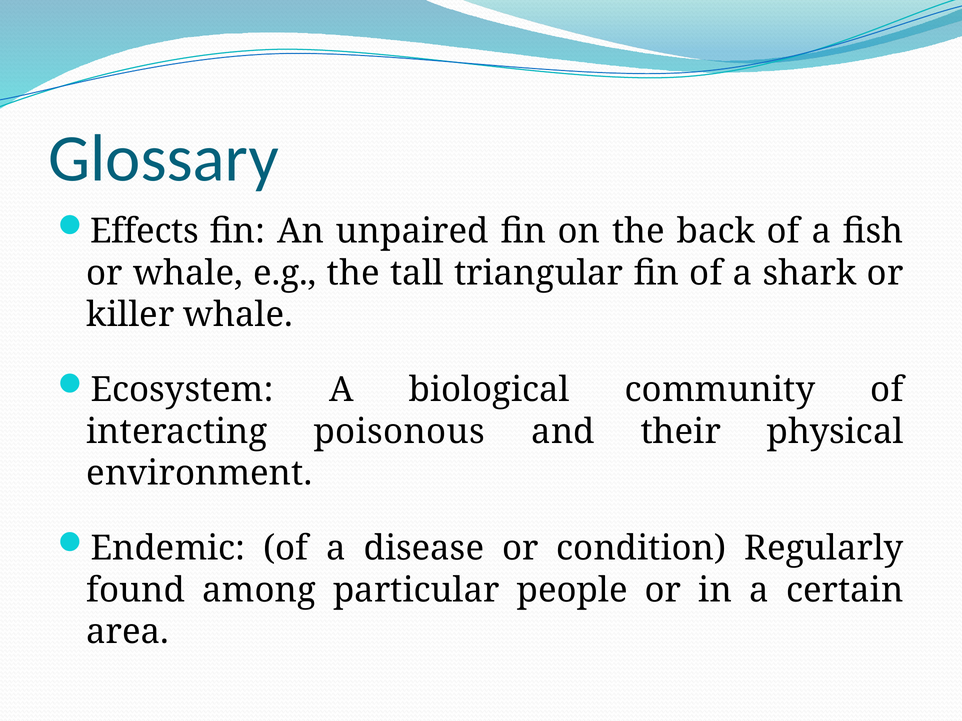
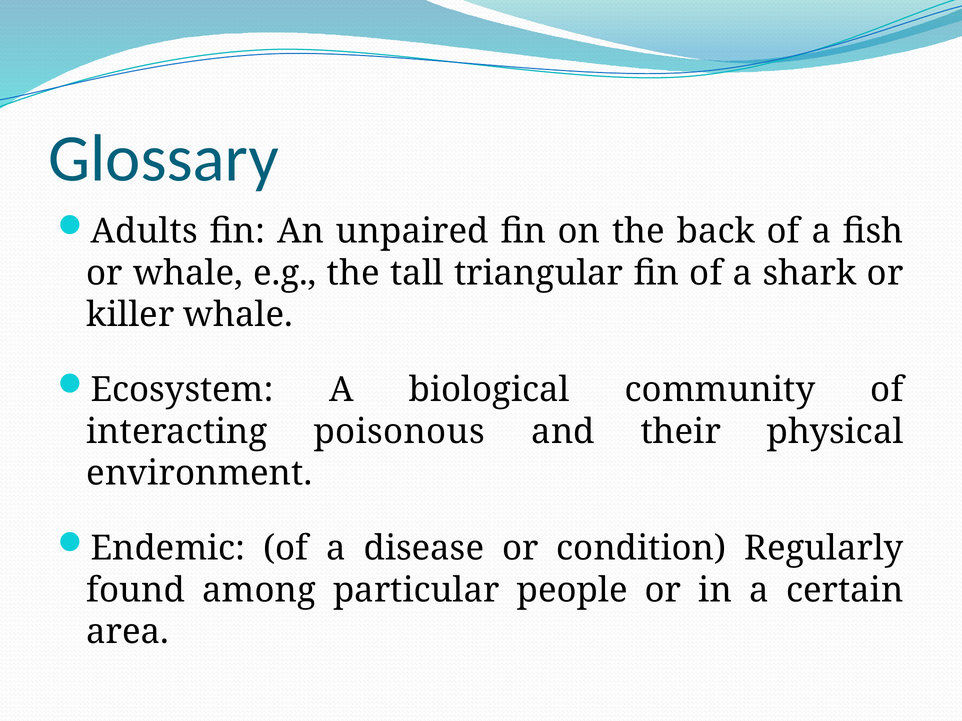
Effects: Effects -> Adults (144, 232)
